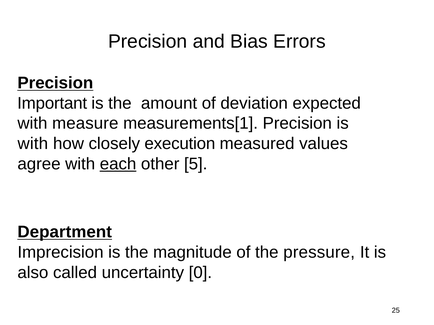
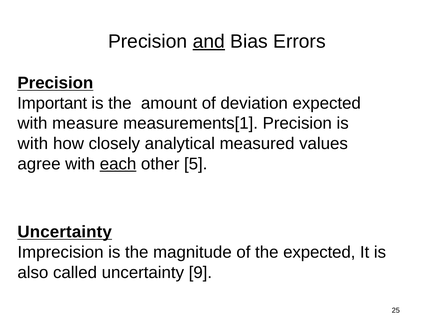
and underline: none -> present (209, 42)
execution: execution -> analytical (180, 144)
Department: Department -> Uncertainty (65, 232)
the pressure: pressure -> expected (319, 253)
0: 0 -> 9 (200, 273)
